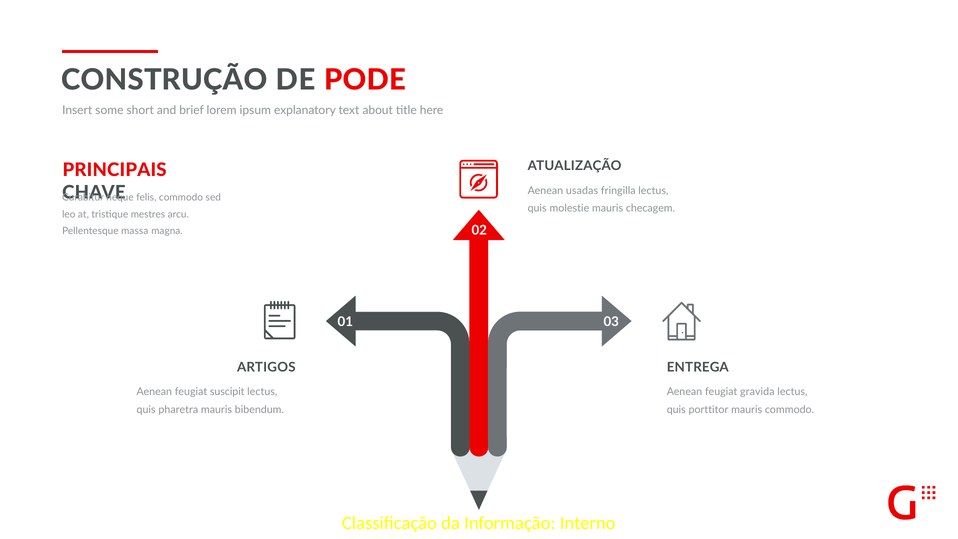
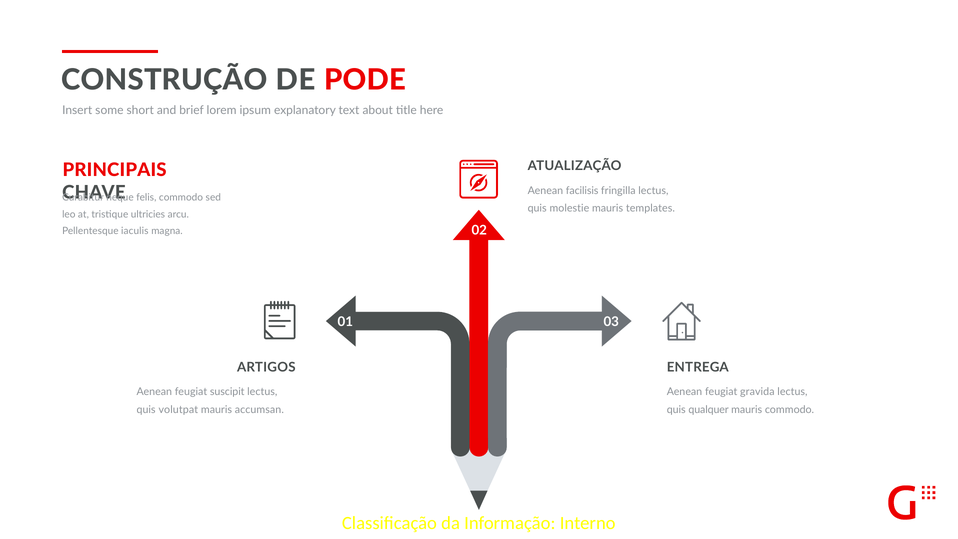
usadas: usadas -> facilisis (582, 190)
checagem: checagem -> templates (650, 208)
mestres: mestres -> ultricies (148, 214)
massa: massa -> iaculis (135, 231)
pharetra: pharetra -> volutpat (178, 410)
bibendum: bibendum -> accumsan (259, 410)
porttitor: porttitor -> qualquer (709, 410)
